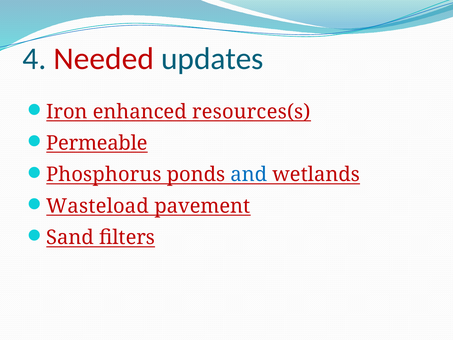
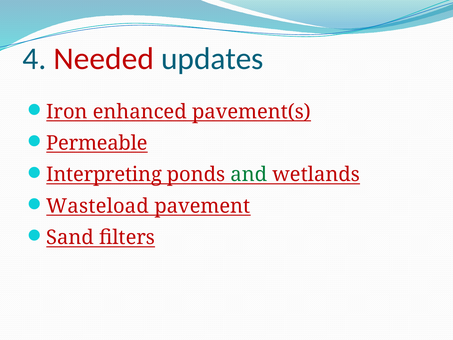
resources(s: resources(s -> pavement(s (251, 112)
Phosphorus: Phosphorus -> Interpreting (104, 175)
and colour: blue -> green (249, 175)
